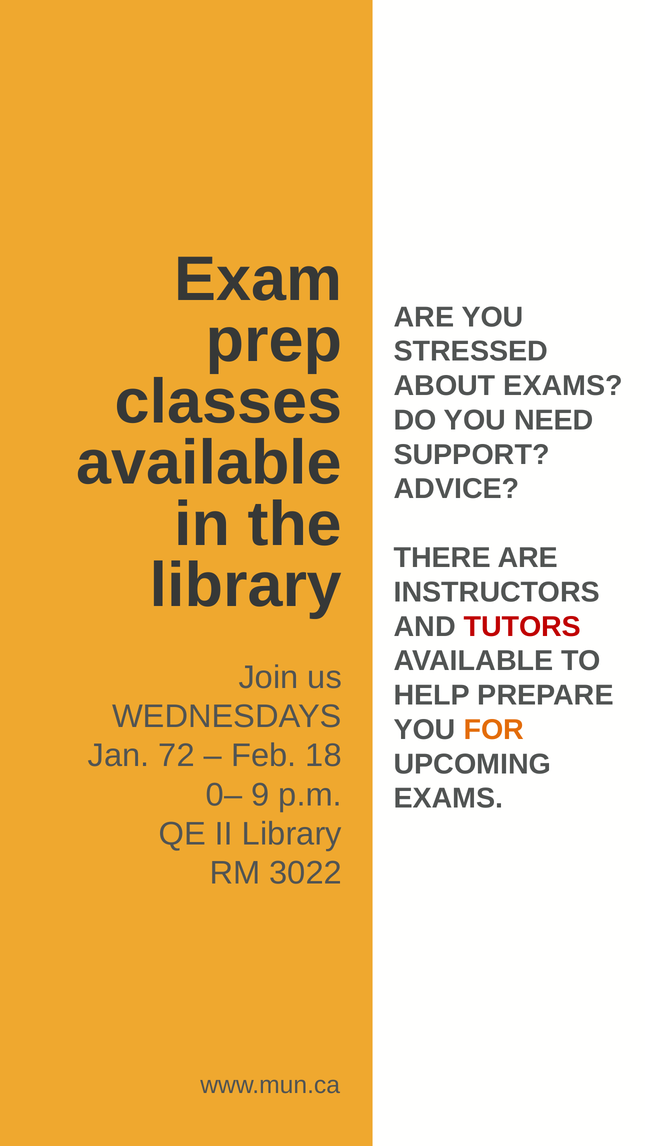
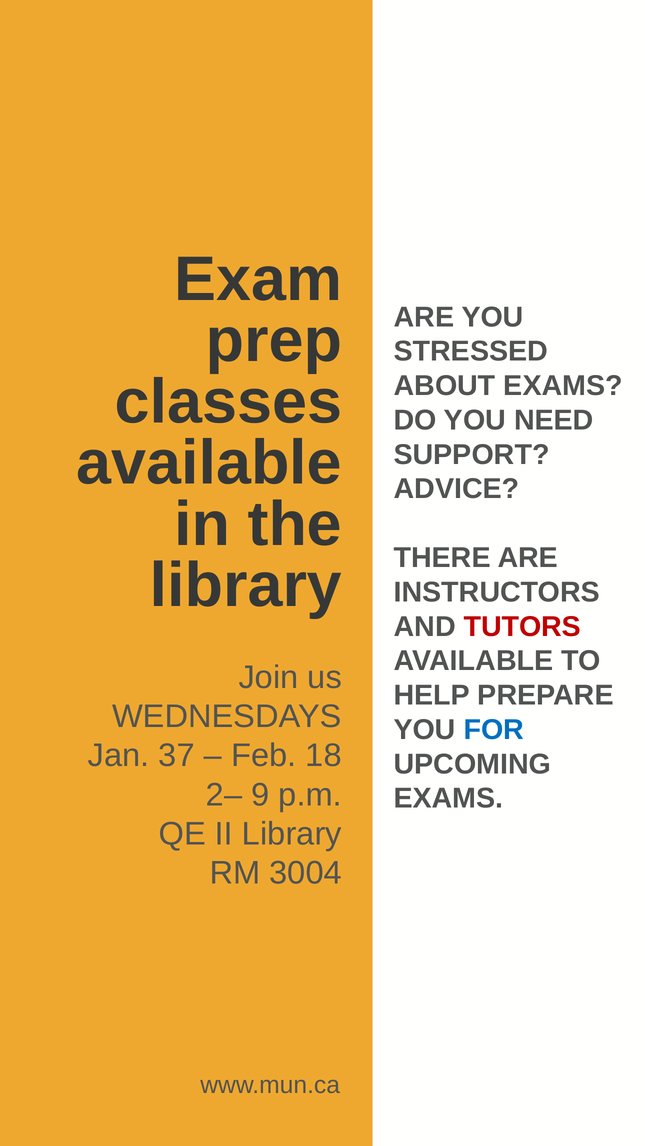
FOR colour: orange -> blue (494, 730)
72: 72 -> 37 (177, 756)
0–: 0– -> 2– (224, 795)
3022: 3022 -> 3004 (306, 874)
